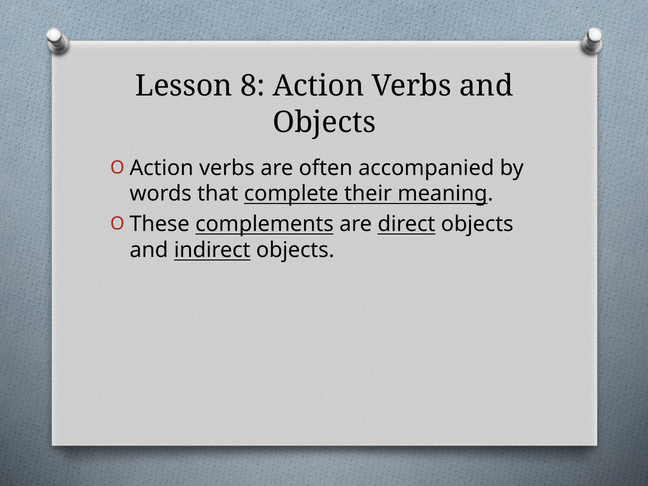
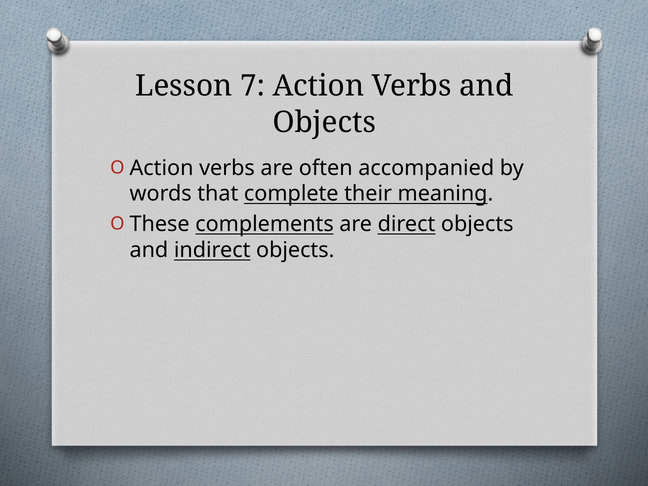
8: 8 -> 7 (253, 86)
